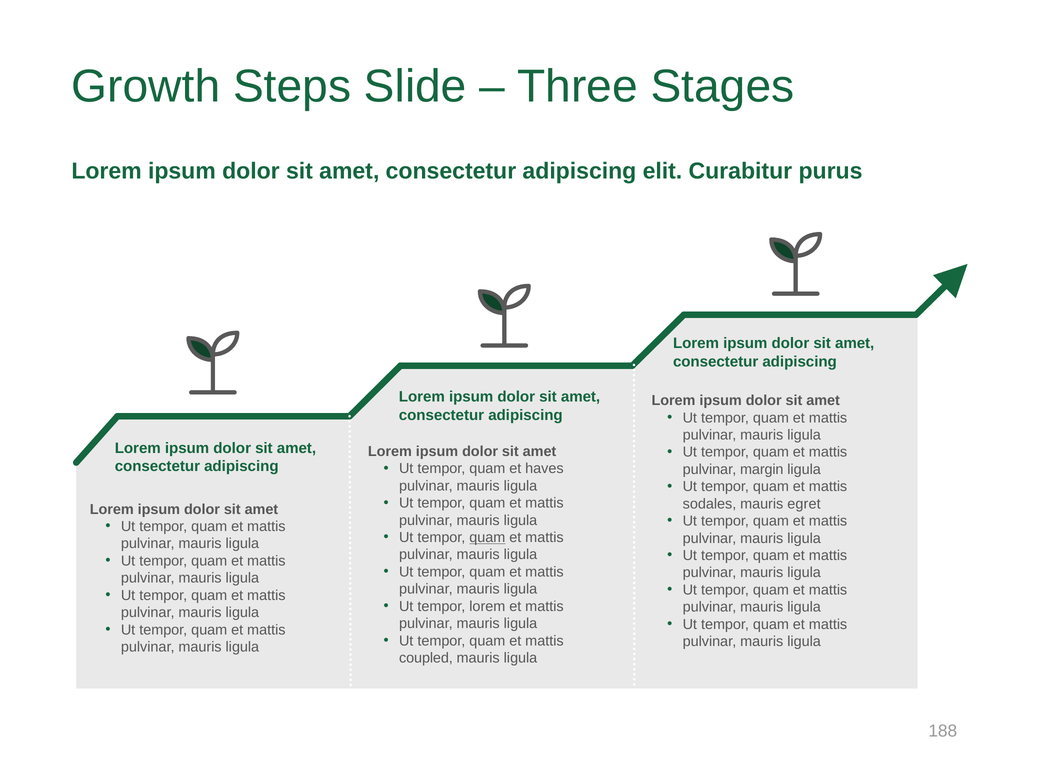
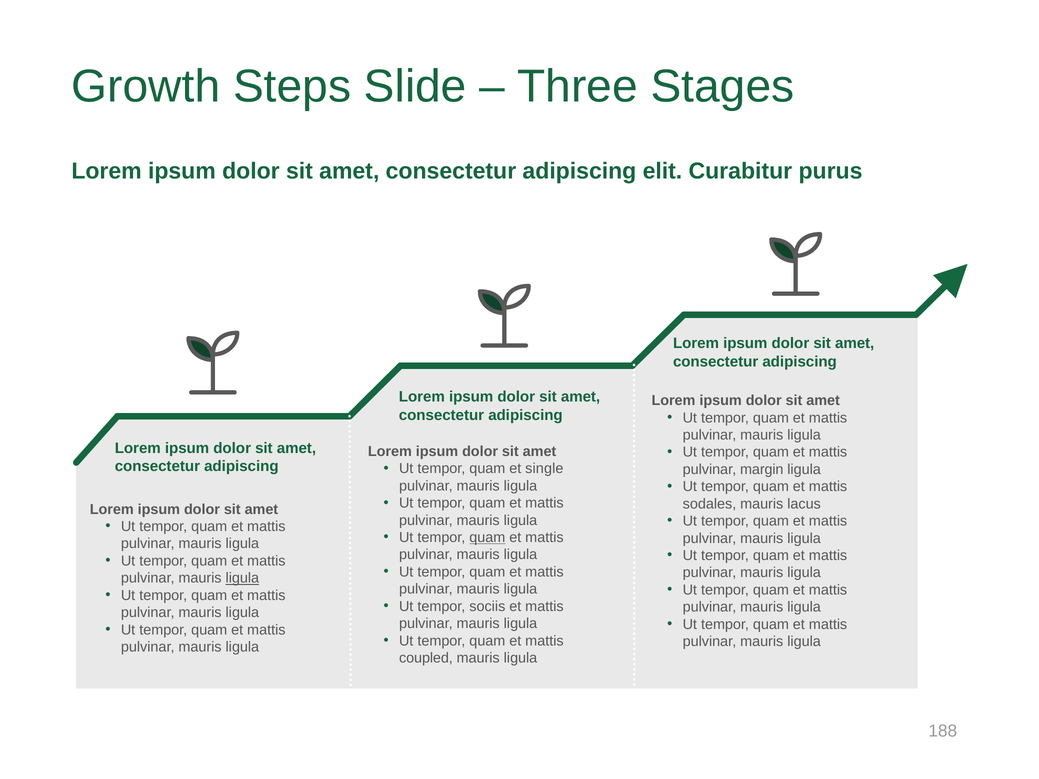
haves: haves -> single (544, 469)
egret: egret -> lacus (804, 504)
ligula underline: none -> present (242, 578)
tempor lorem: lorem -> sociis (487, 607)
